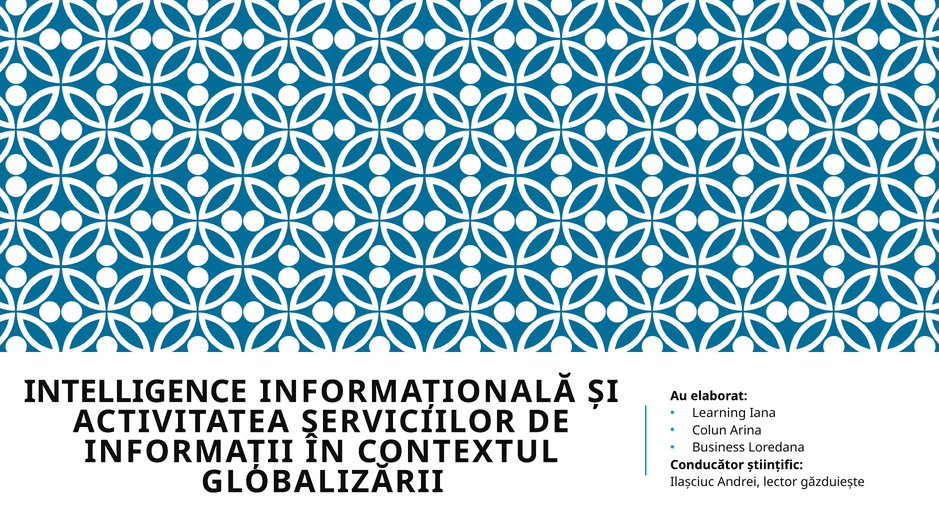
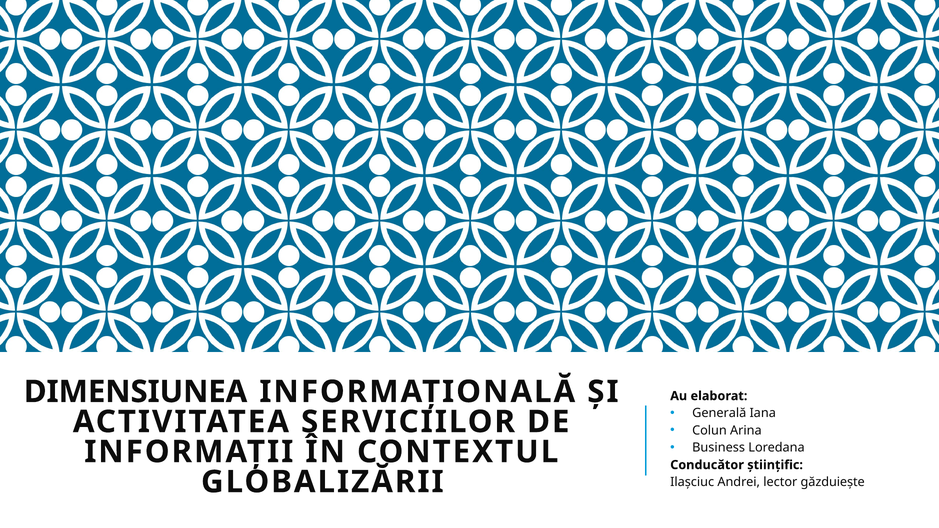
INTELLIGENCE: INTELLIGENCE -> DIMENSIUNEA (136, 392)
Learning: Learning -> Generală (719, 413)
